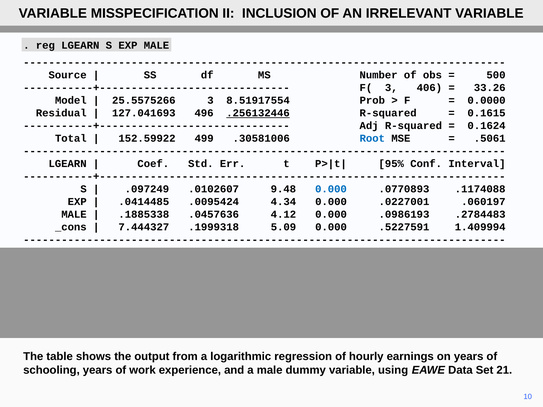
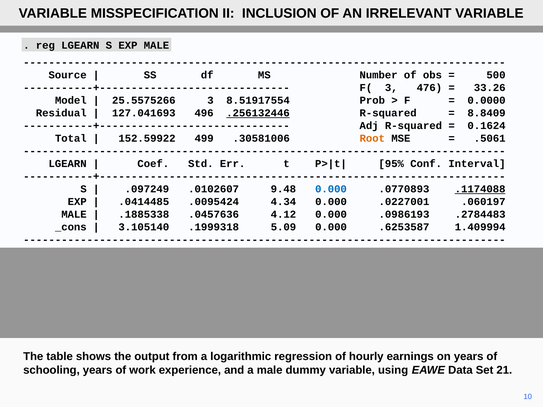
406: 406 -> 476 (429, 88)
0.1615: 0.1615 -> 8.8409 (486, 113)
Root colour: blue -> orange (372, 138)
.1174088 underline: none -> present (480, 189)
7.444327: 7.444327 -> 3.105140 (144, 227)
.5227591: .5227591 -> .6253587 (404, 227)
